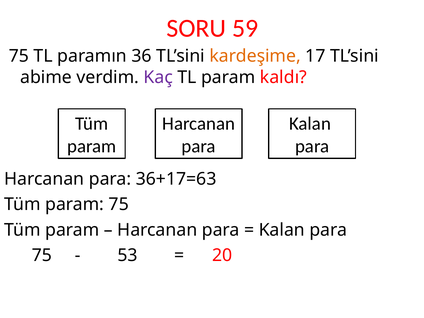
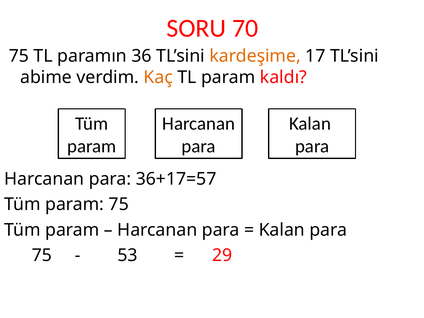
59: 59 -> 70 (245, 28)
Kaç colour: purple -> orange (158, 77)
36+17=63: 36+17=63 -> 36+17=57 (176, 179)
20: 20 -> 29 (222, 255)
